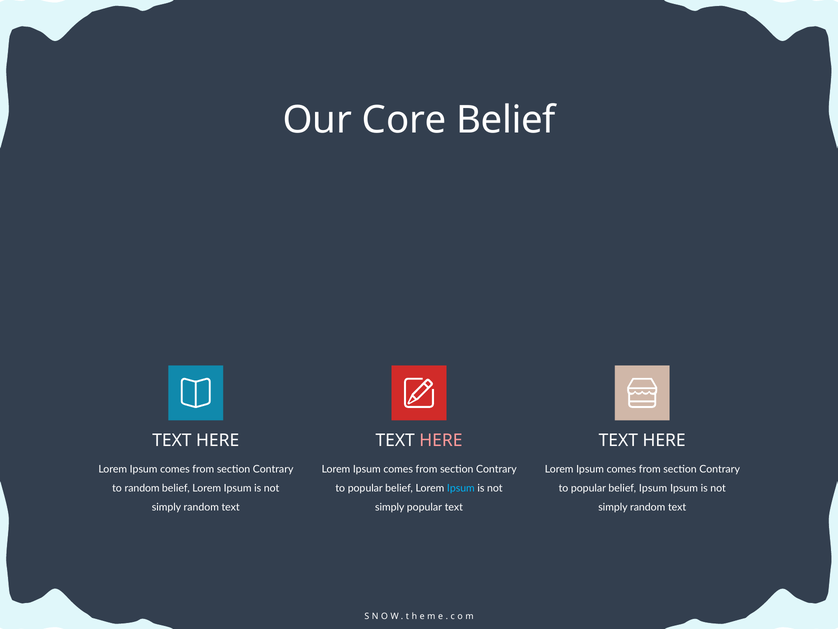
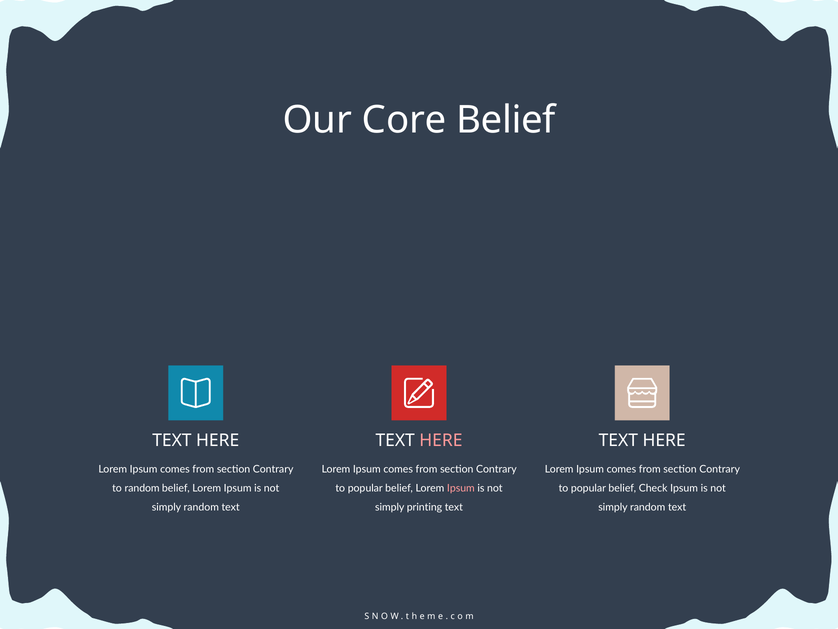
Ipsum colour: light blue -> pink (461, 488)
belief Ipsum: Ipsum -> Check (653, 488)
simply popular: popular -> printing (424, 507)
